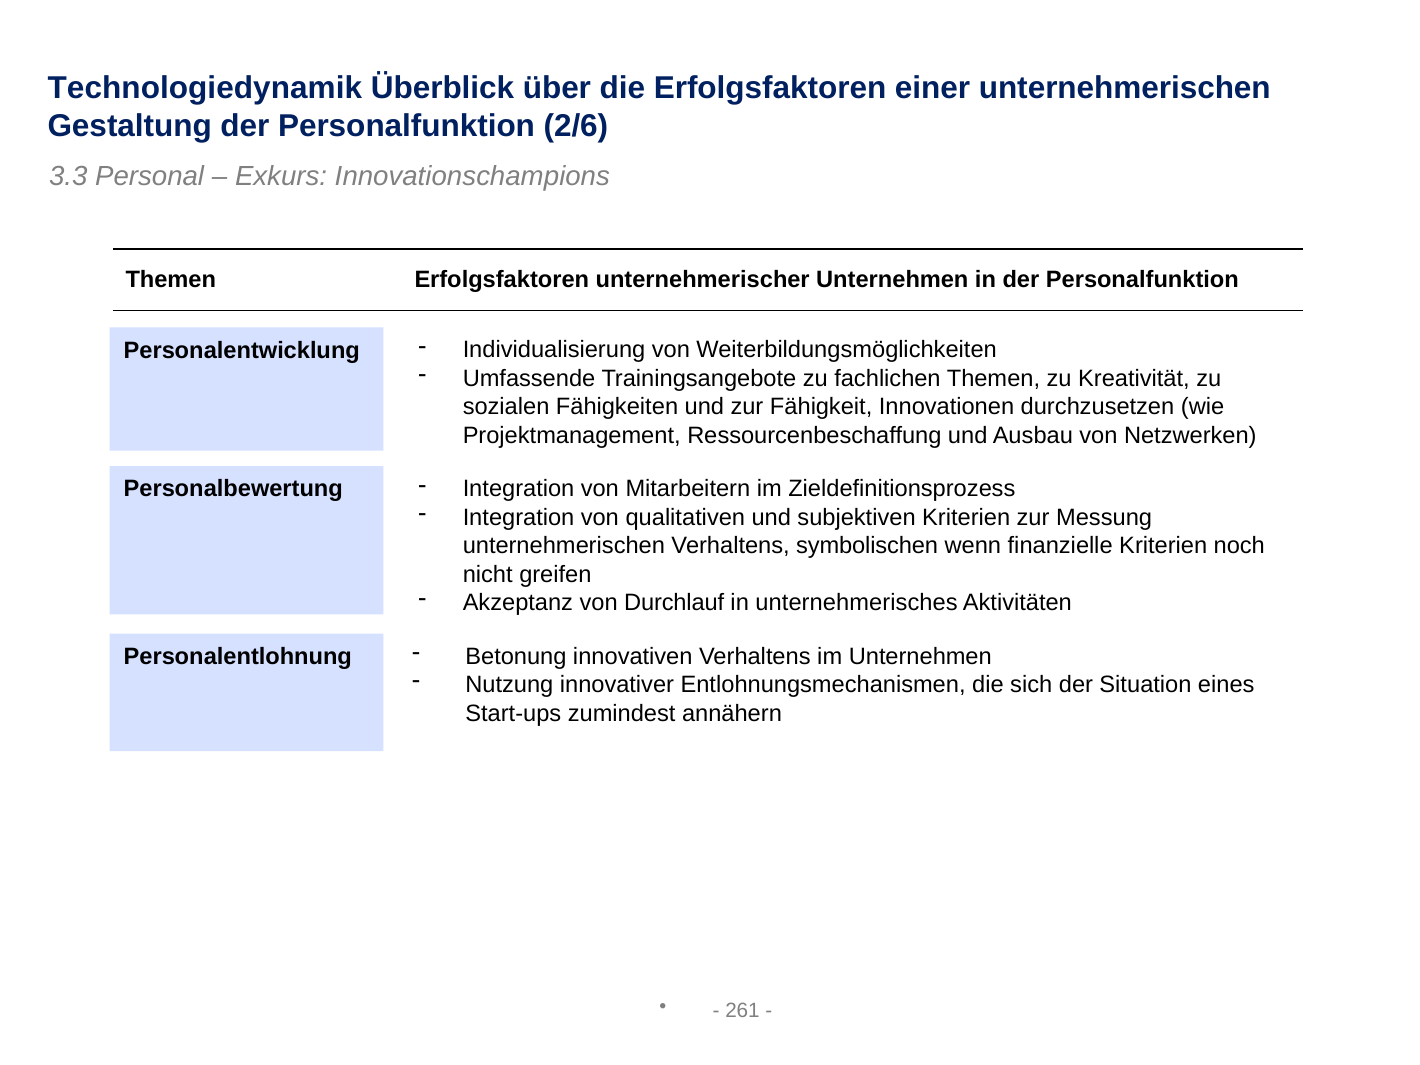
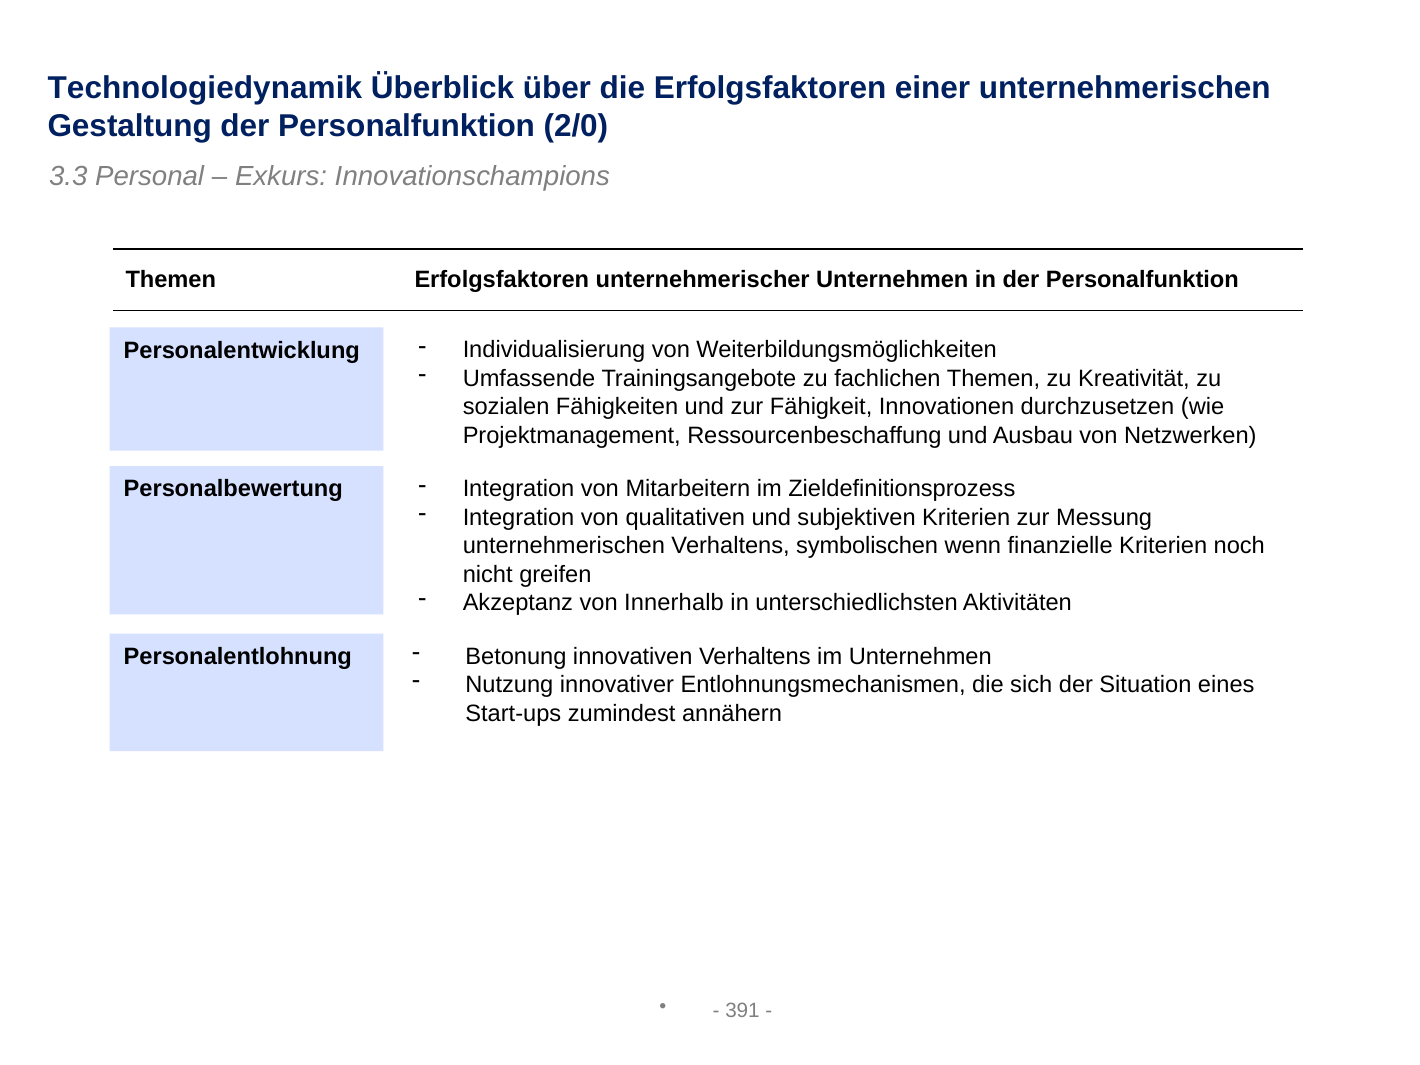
2/6: 2/6 -> 2/0 (576, 126)
Durchlauf: Durchlauf -> Innerhalb (674, 603)
unternehmerisches: unternehmerisches -> unterschiedlichsten (857, 603)
261: 261 -> 391 (742, 1010)
